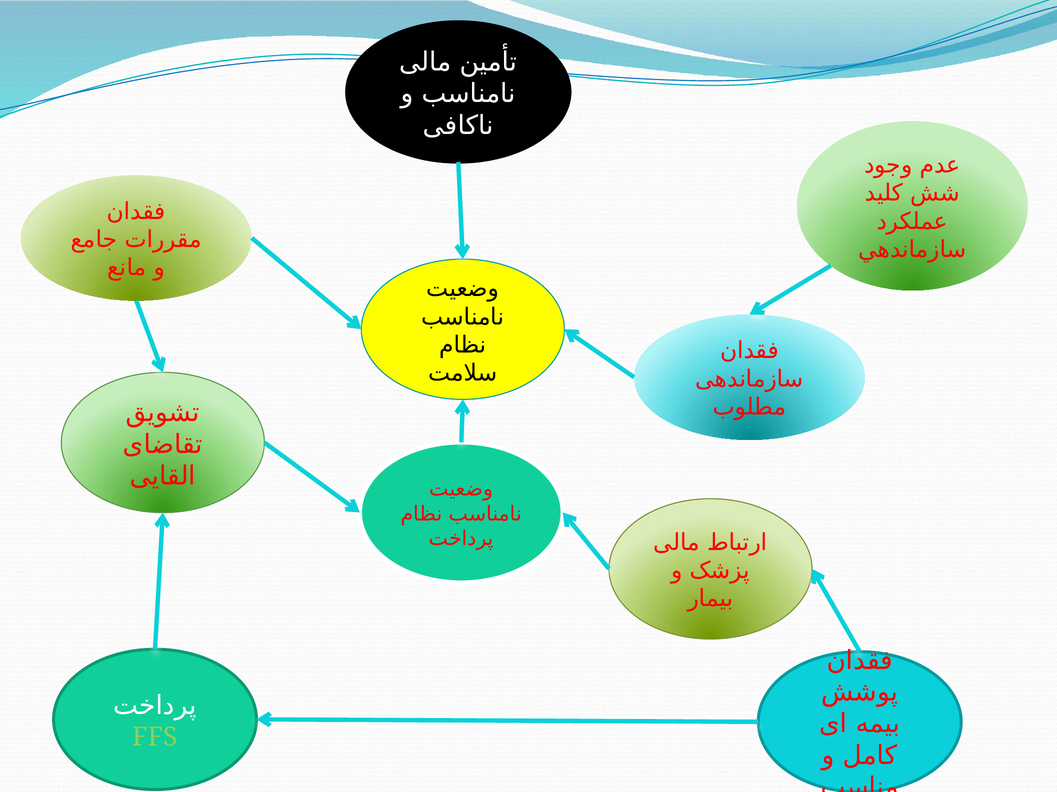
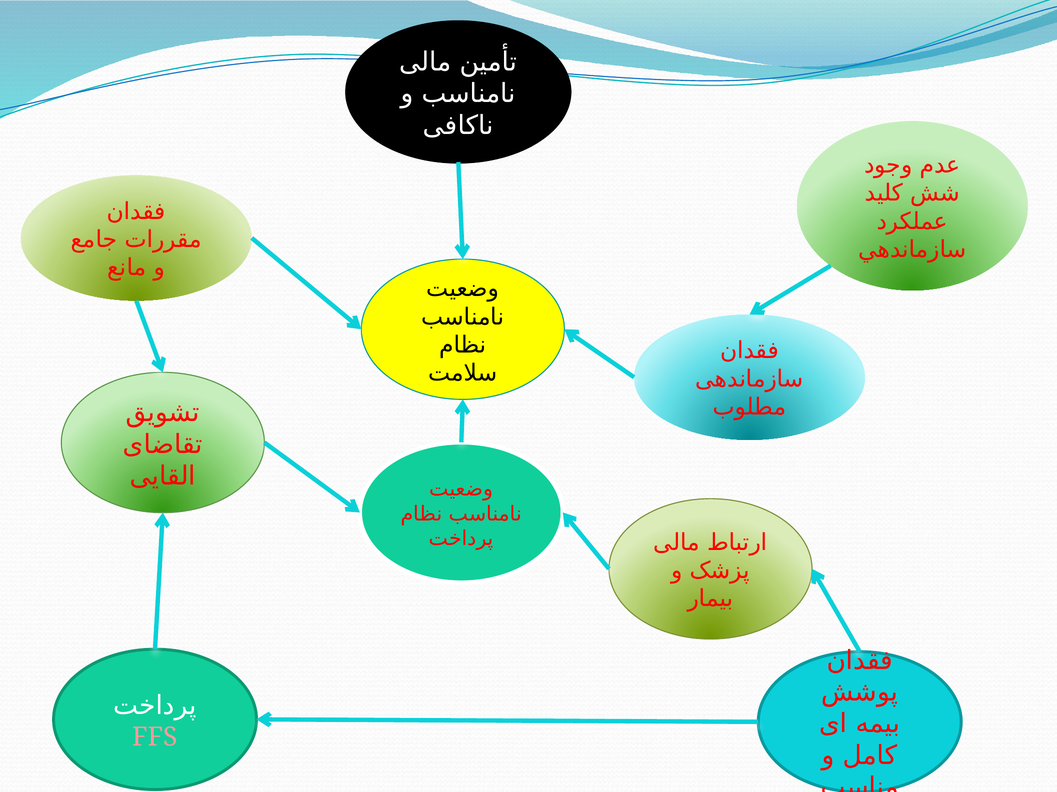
FFS colour: light green -> pink (155, 738)
